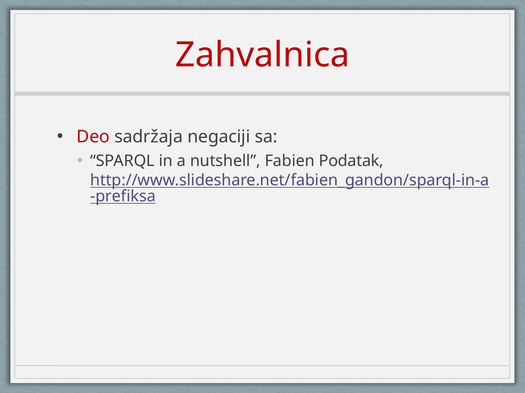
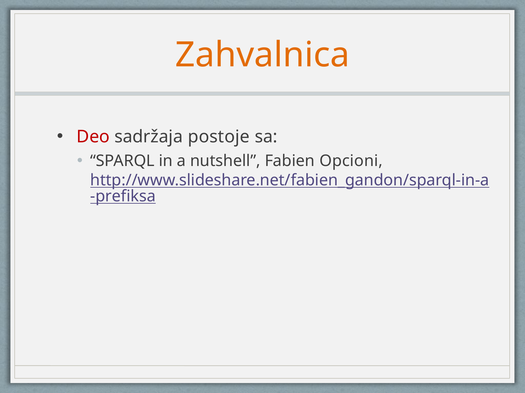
Zahvalnica colour: red -> orange (262, 55)
negaciji: negaciji -> postoje (219, 137)
Podatak: Podatak -> Opcioni (351, 161)
